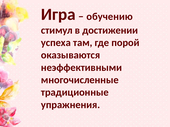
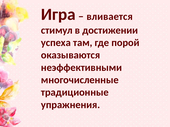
обучению: обучению -> вливается (110, 17)
